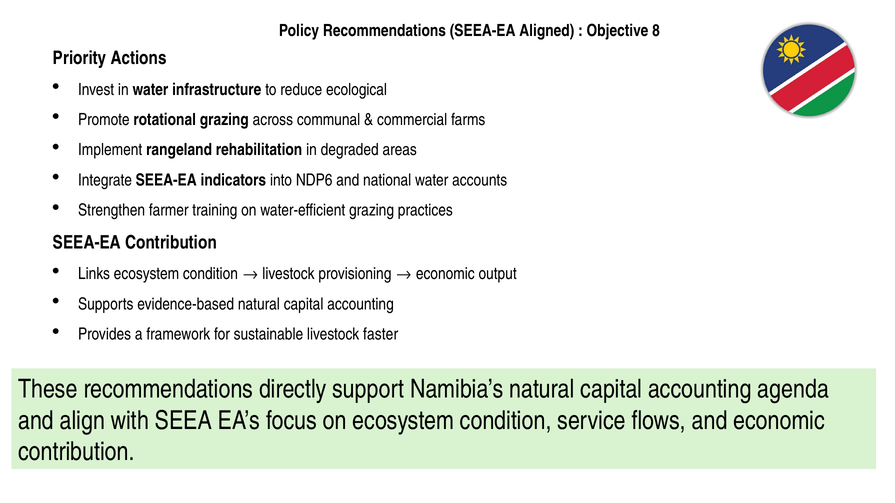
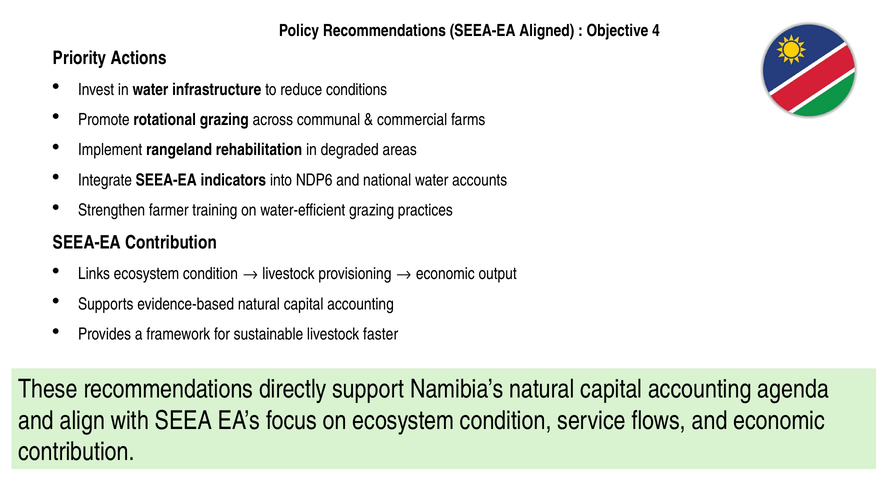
8: 8 -> 4 (656, 31)
ecological: ecological -> conditions (357, 90)
